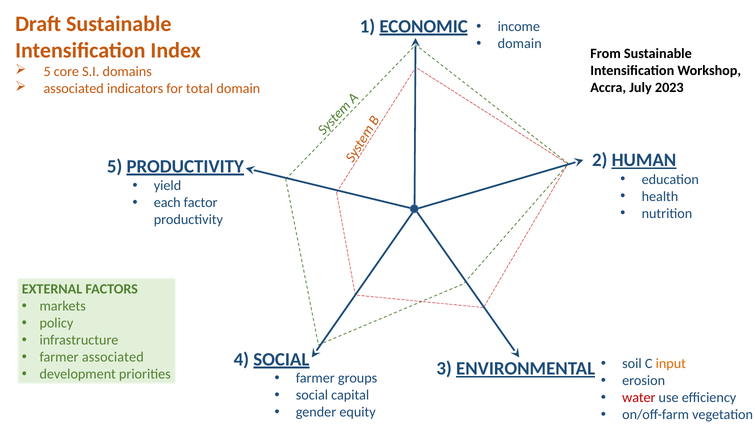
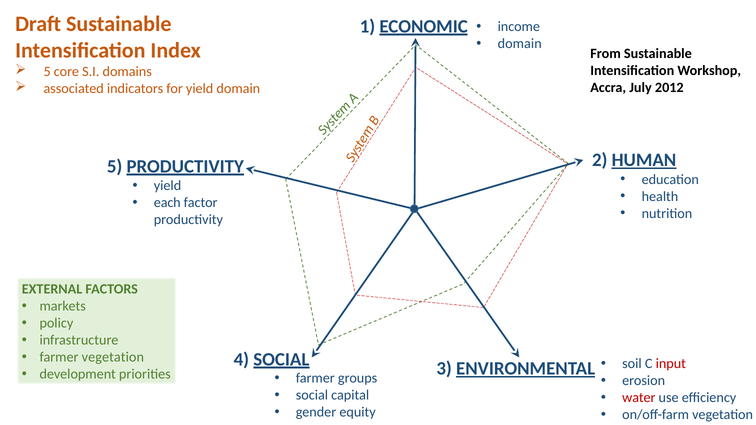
for total: total -> yield (200, 89)
2023: 2023 -> 2012 (669, 88)
farmer associated: associated -> vegetation (113, 358)
input colour: orange -> red (671, 364)
